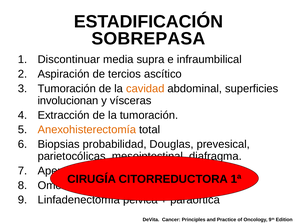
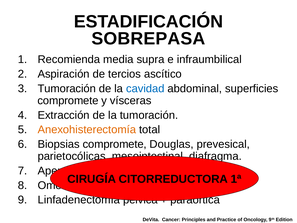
Discontinuar: Discontinuar -> Recomienda (69, 59)
cavidad colour: orange -> blue (145, 88)
involucionan: involucionan -> compromete (68, 101)
Biopsias probabilidad: probabilidad -> compromete (115, 144)
